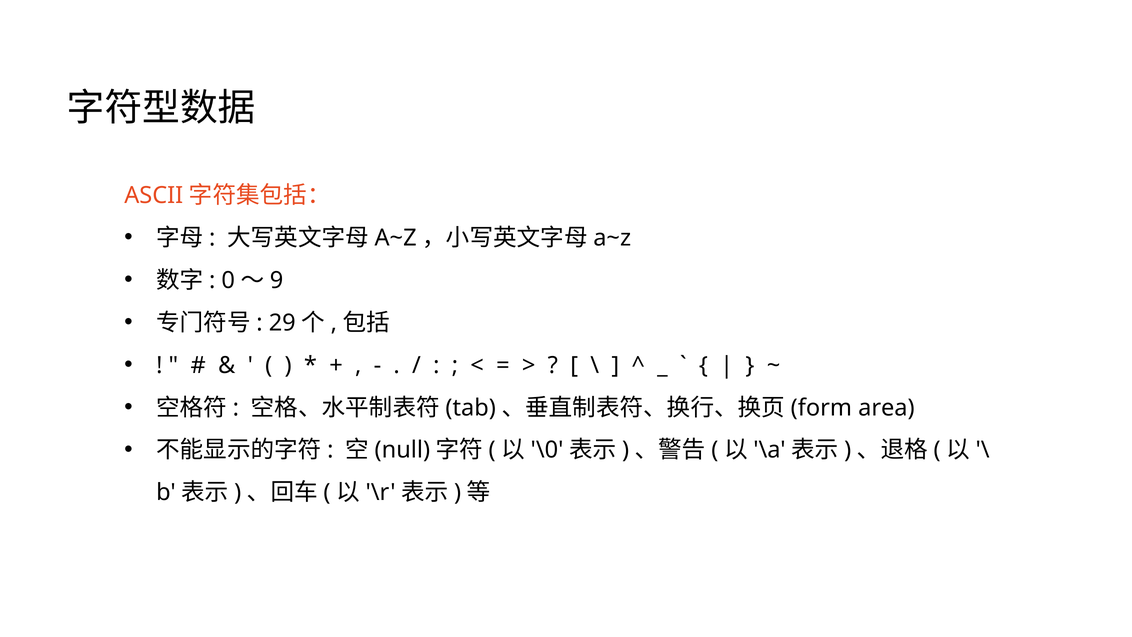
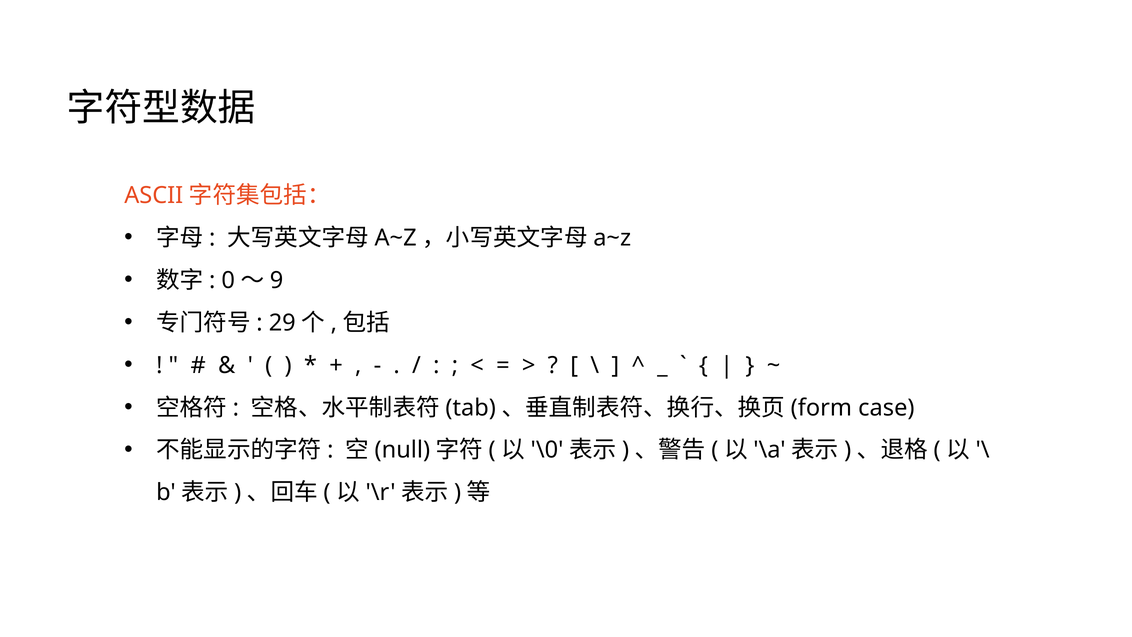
area: area -> case (886, 408)
